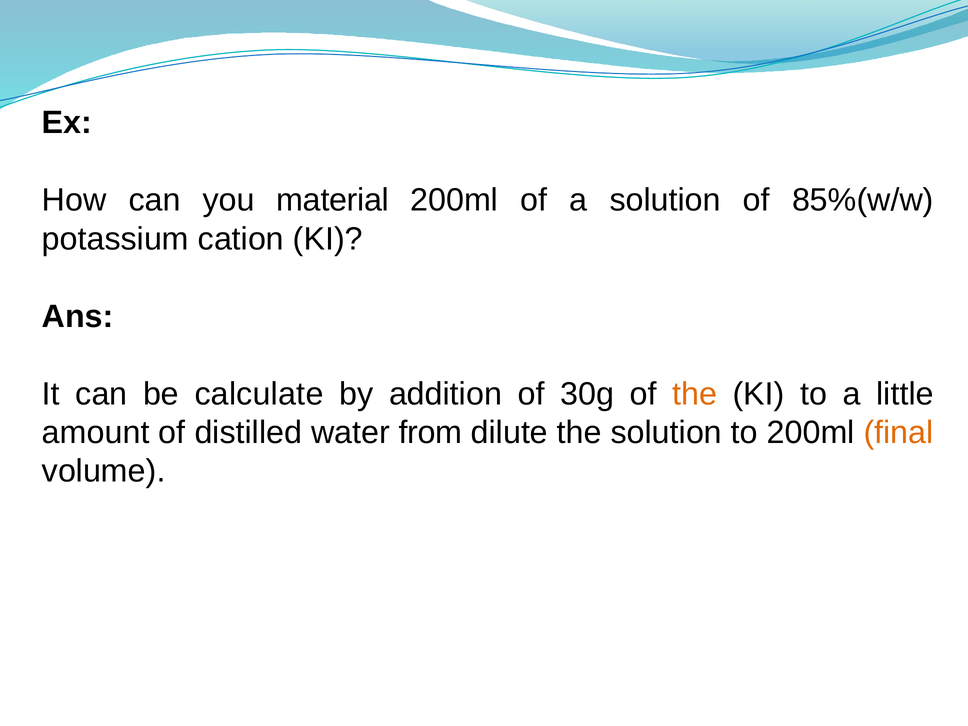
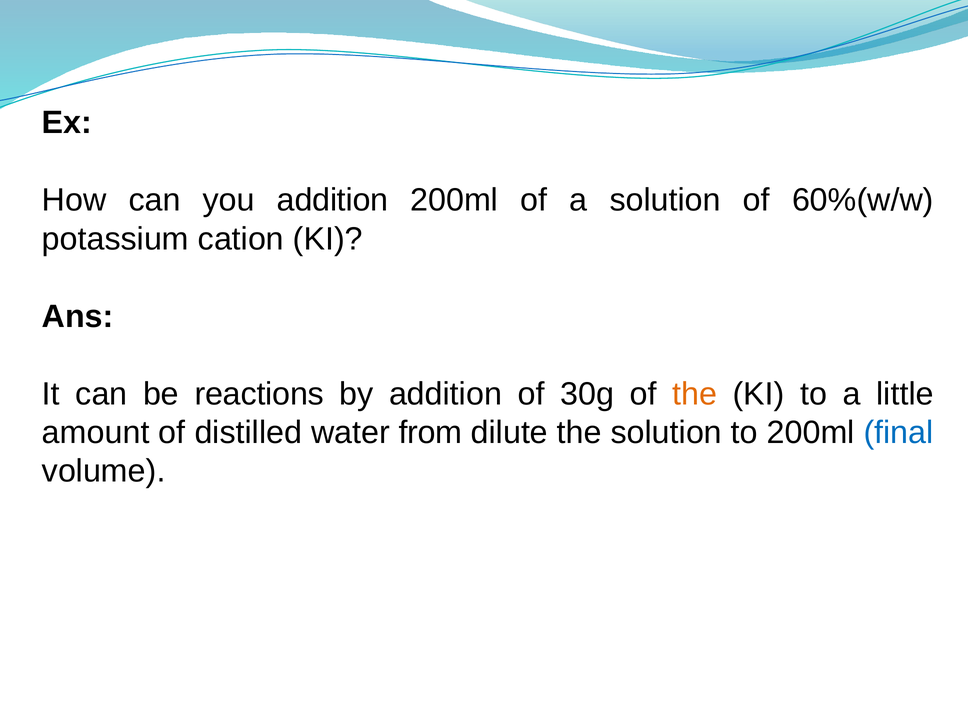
you material: material -> addition (333, 200)
85%(w/w: 85%(w/w -> 60%(w/w (863, 200)
calculate: calculate -> reactions (259, 394)
final colour: orange -> blue (899, 433)
